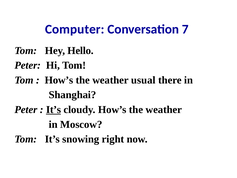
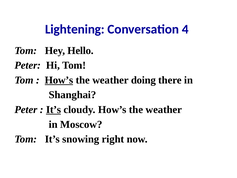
Computer: Computer -> Lightening (75, 29)
7: 7 -> 4 (185, 29)
How’s underline: none -> present (59, 80)
usual: usual -> doing (143, 80)
